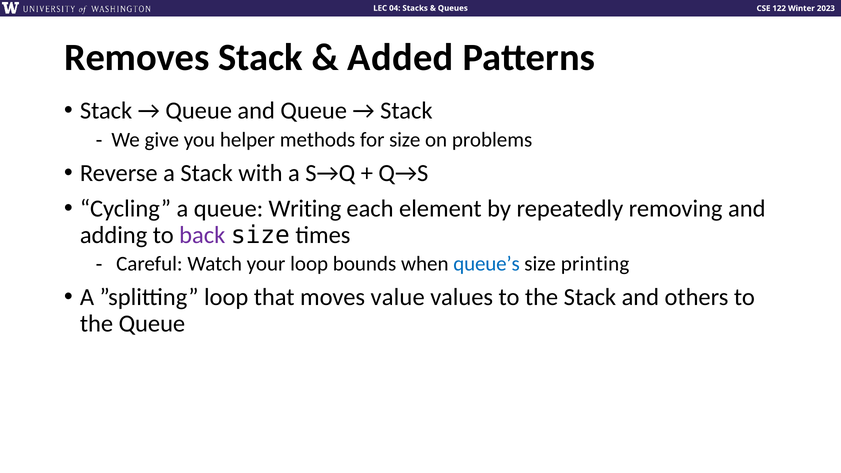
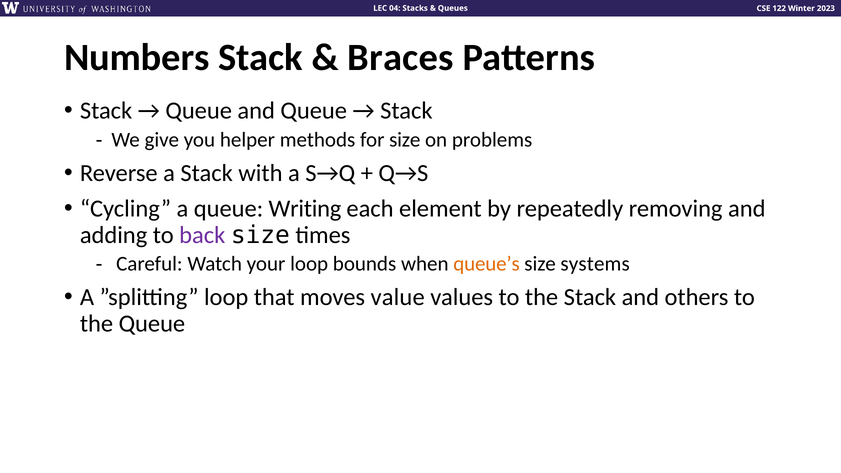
Removes: Removes -> Numbers (137, 58)
Added: Added -> Braces (401, 58)
queue’s colour: blue -> orange (487, 264)
printing: printing -> systems (595, 264)
